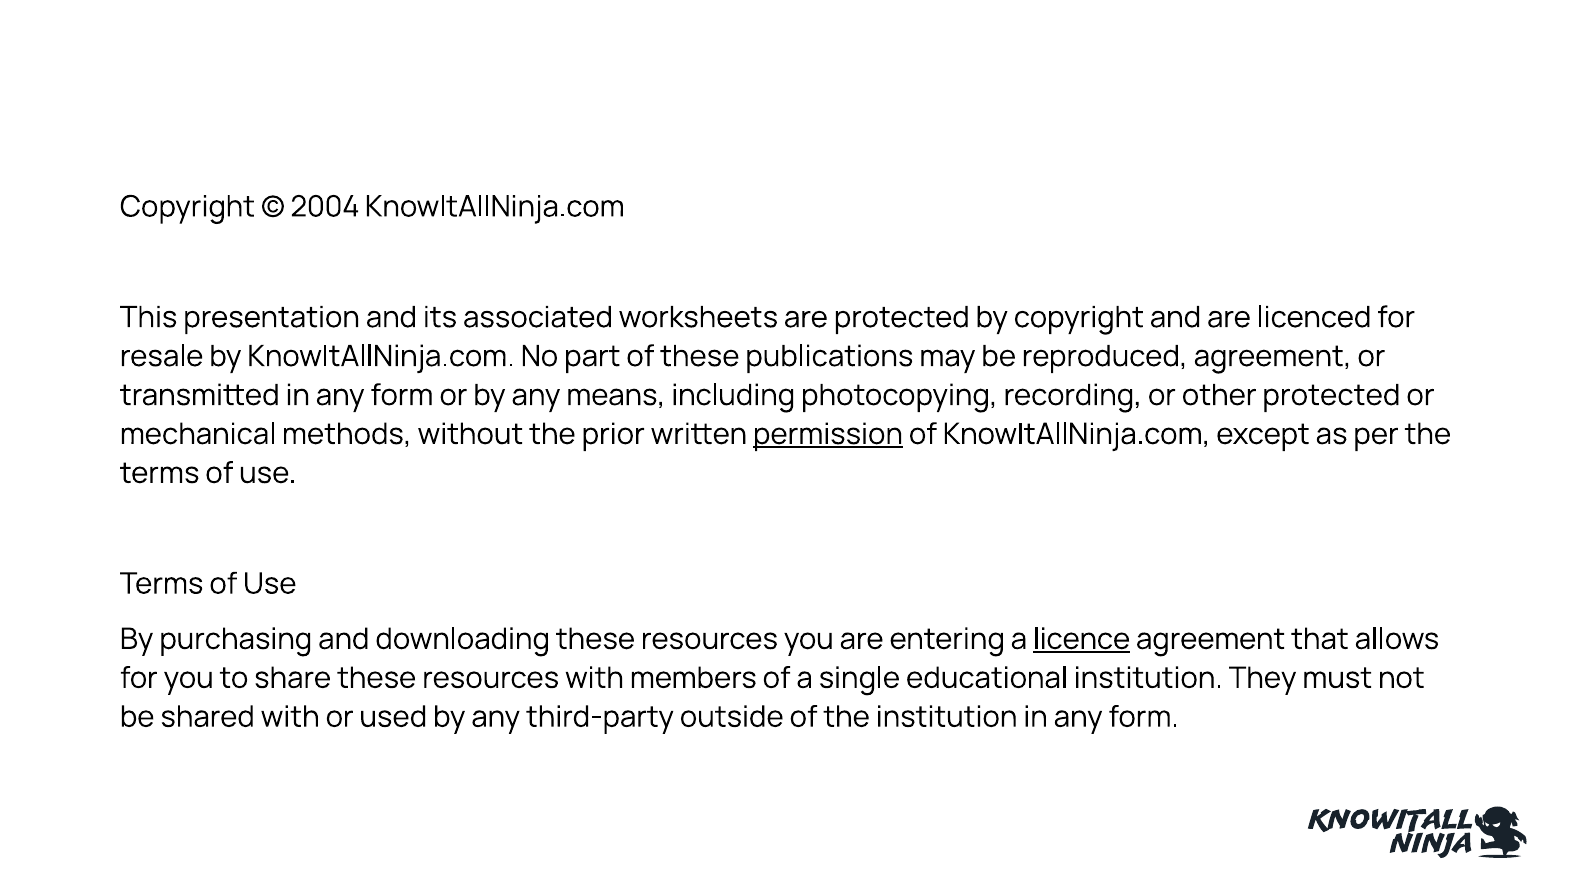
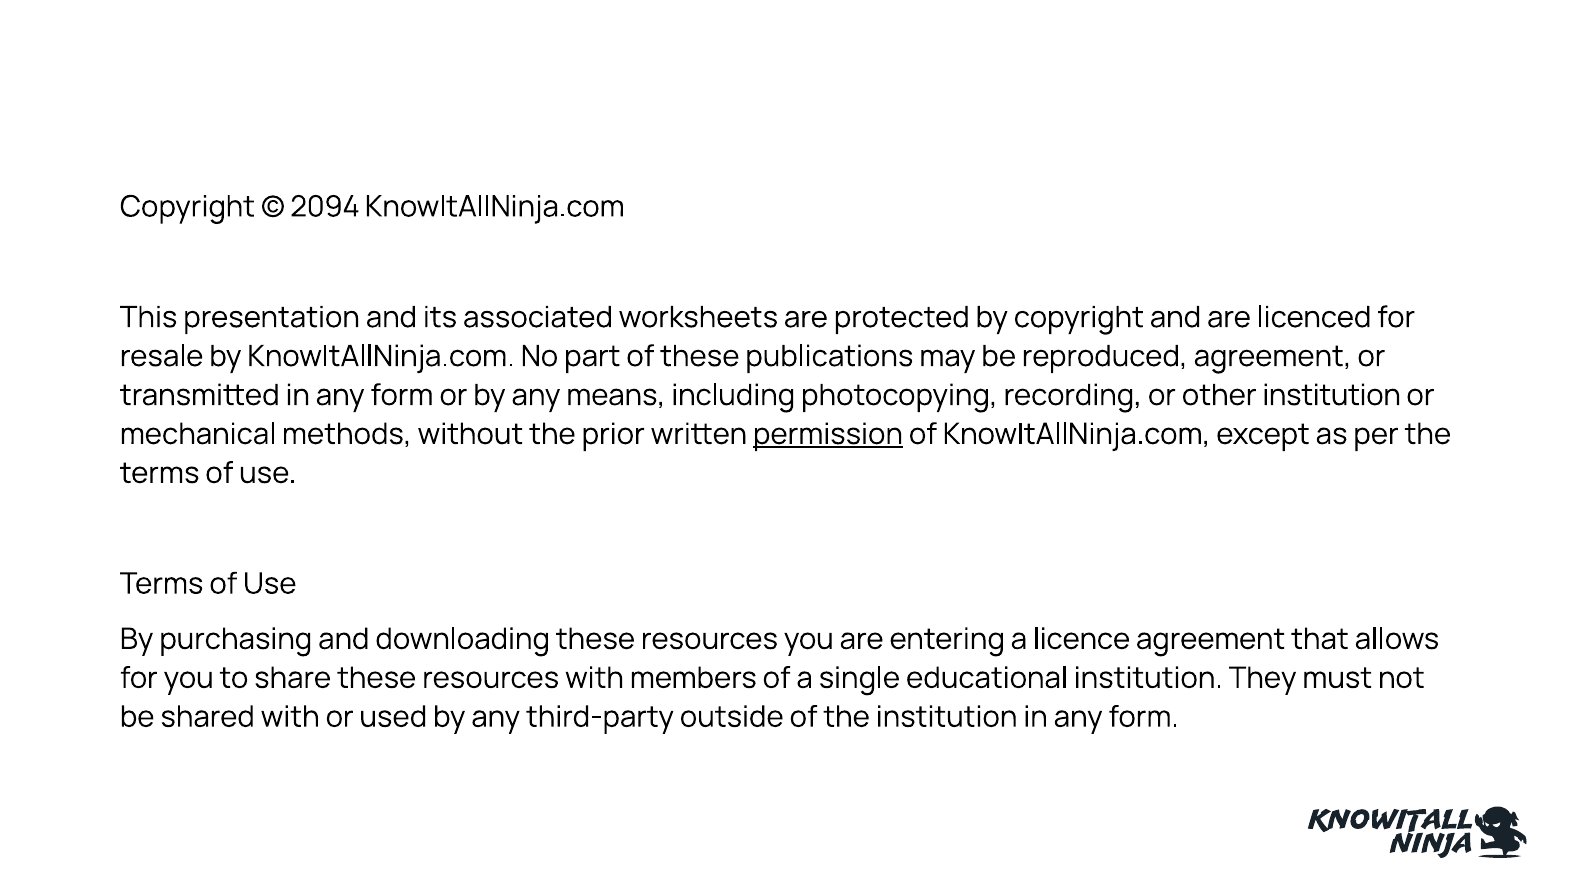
2004: 2004 -> 2094 (325, 207)
other protected: protected -> institution (1332, 395)
licence underline: present -> none (1082, 639)
